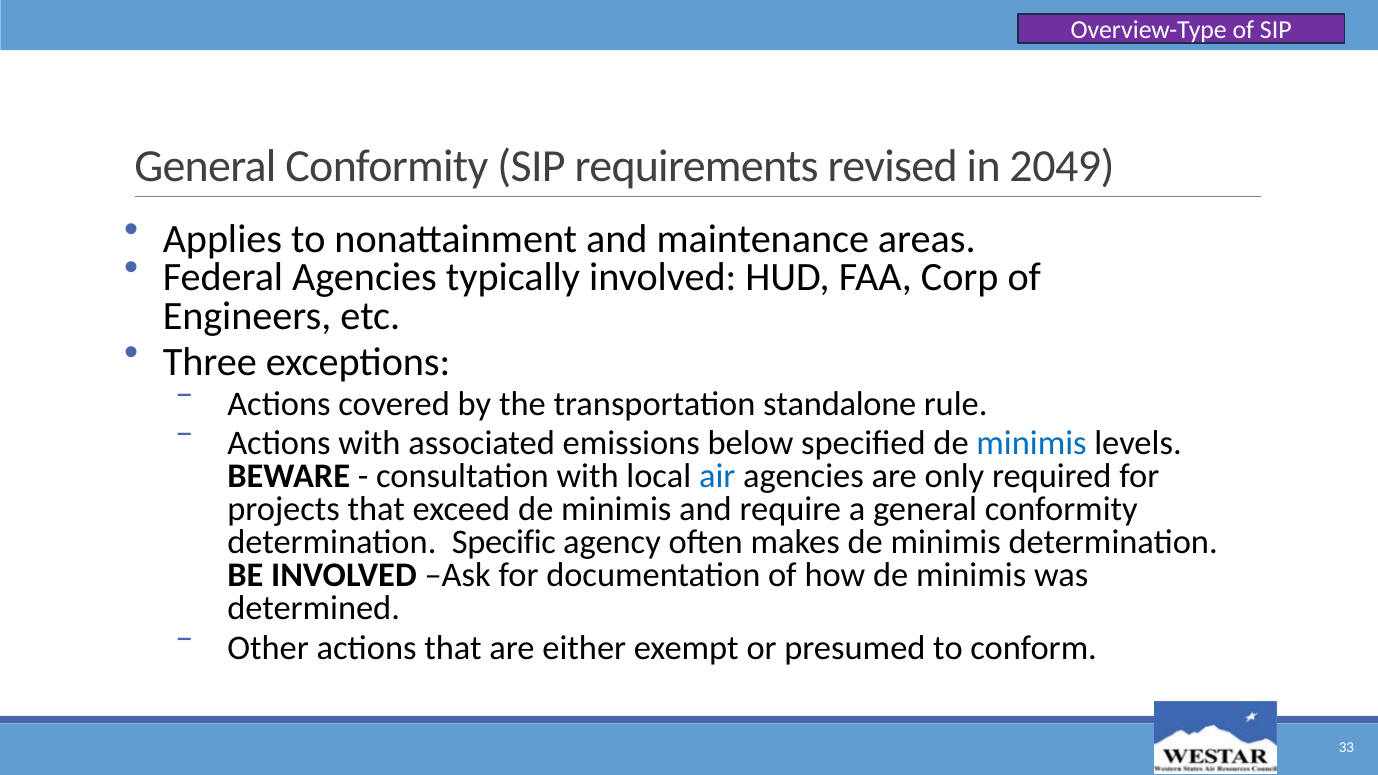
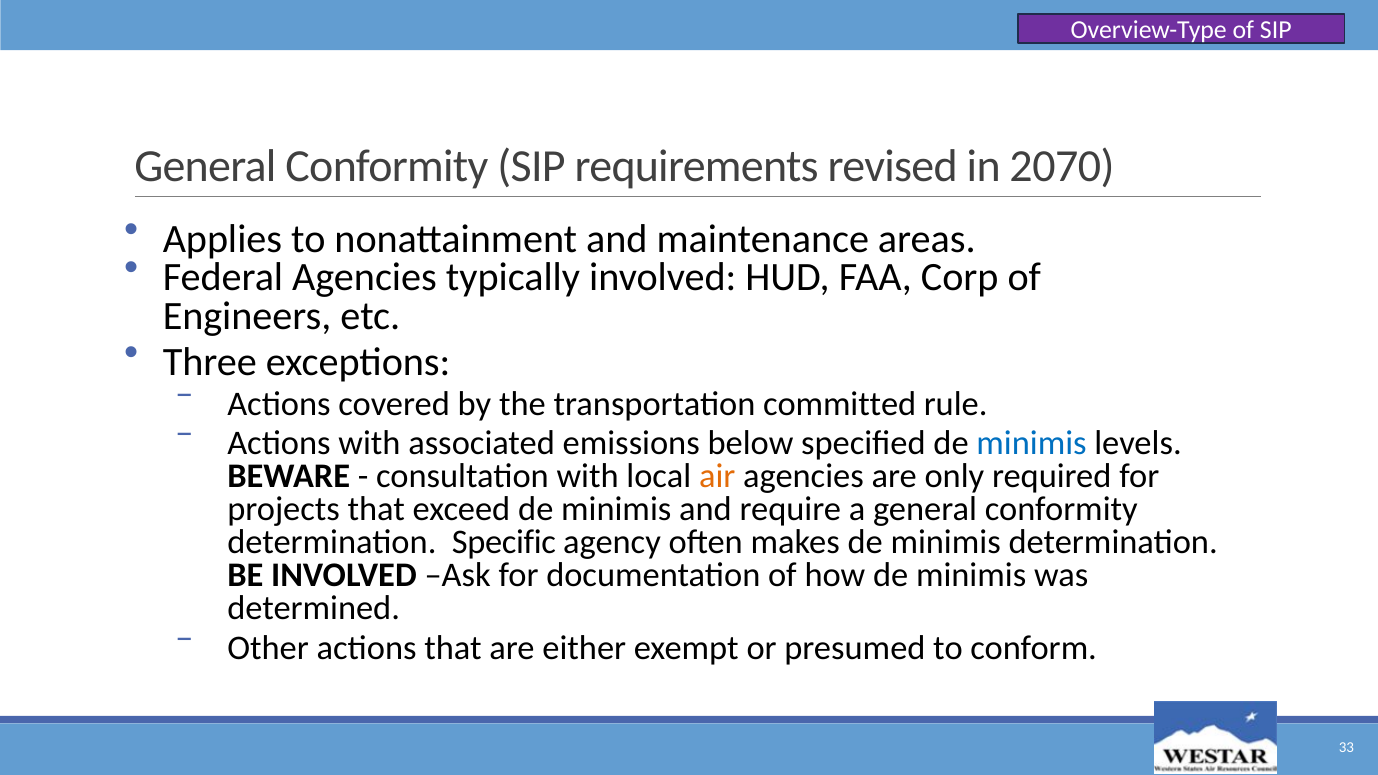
2049: 2049 -> 2070 (1062, 167)
standalone: standalone -> committed (840, 404)
air colour: blue -> orange (717, 476)
